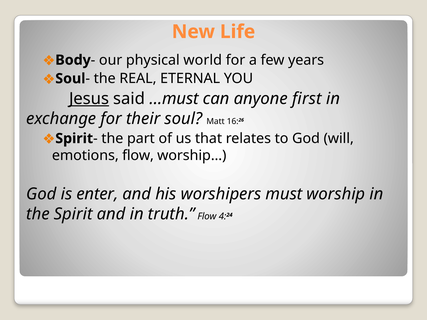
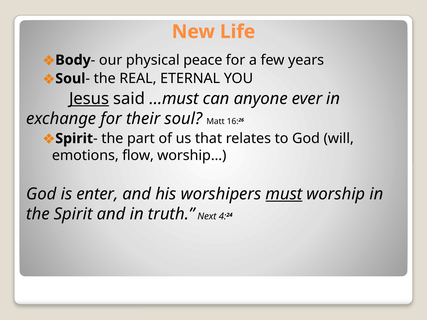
world: world -> peace (203, 60)
first: first -> ever (307, 99)
must underline: none -> present (284, 194)
truth Flow: Flow -> Next (207, 217)
